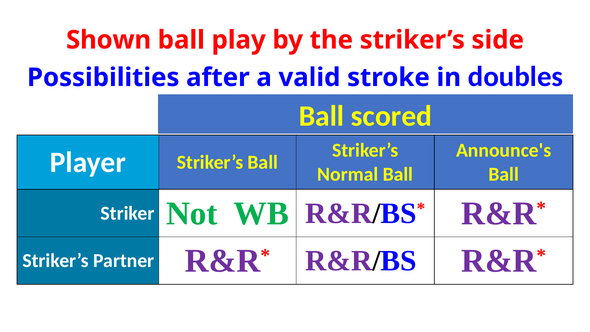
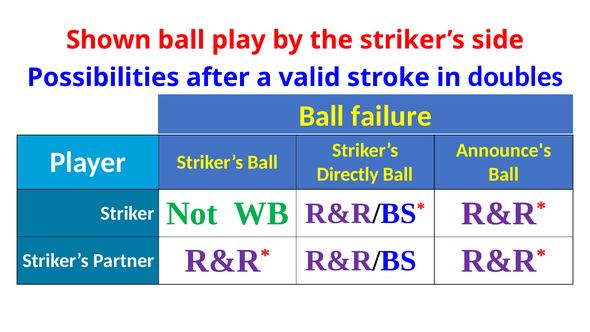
scored: scored -> failure (391, 116)
Normal: Normal -> Directly (348, 174)
